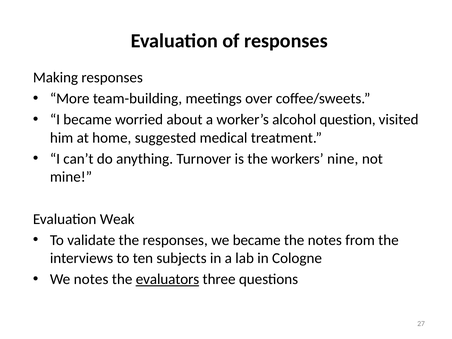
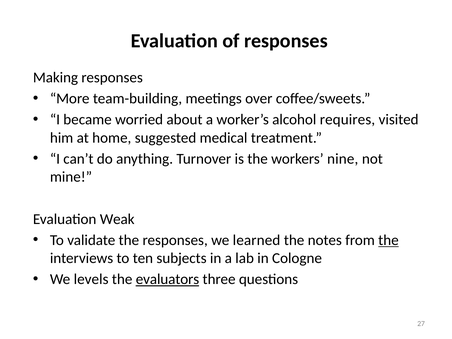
question: question -> requires (347, 120)
we became: became -> learned (257, 240)
the underline: none -> present (388, 240)
We notes: notes -> levels (91, 279)
